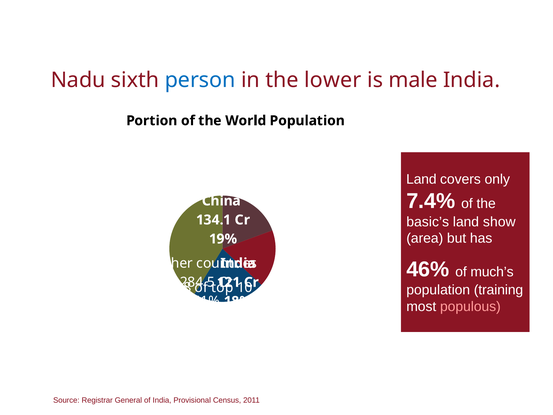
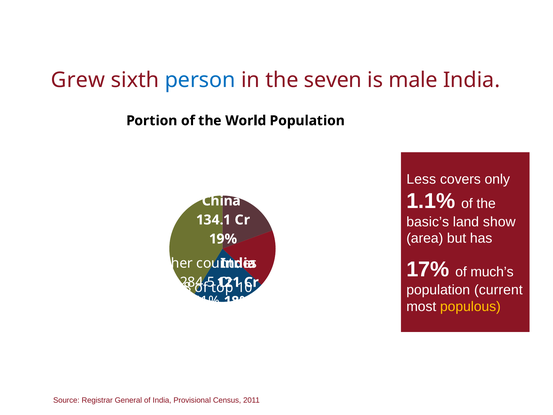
Nadu: Nadu -> Grew (78, 80)
lower: lower -> seven (333, 80)
Land: Land -> Less (421, 179)
7.4%: 7.4% -> 1.1% (431, 201)
46%: 46% -> 17% (428, 269)
training: training -> current (498, 290)
populous colour: pink -> yellow (470, 307)
